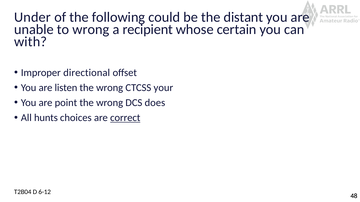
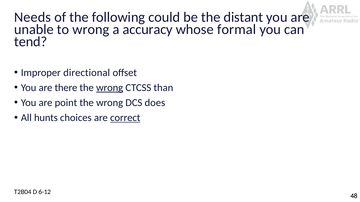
Under: Under -> Needs (33, 17)
recipient: recipient -> accuracy (148, 30)
certain: certain -> formal (237, 30)
with: with -> tend (31, 42)
listen: listen -> there (66, 88)
wrong underline: none -> present (110, 88)
your: your -> than (163, 88)
